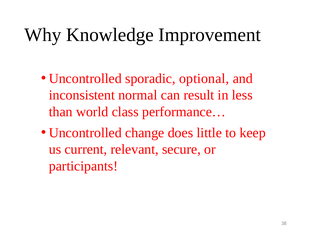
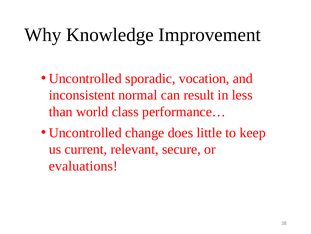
optional: optional -> vocation (204, 78)
participants: participants -> evaluations (83, 165)
